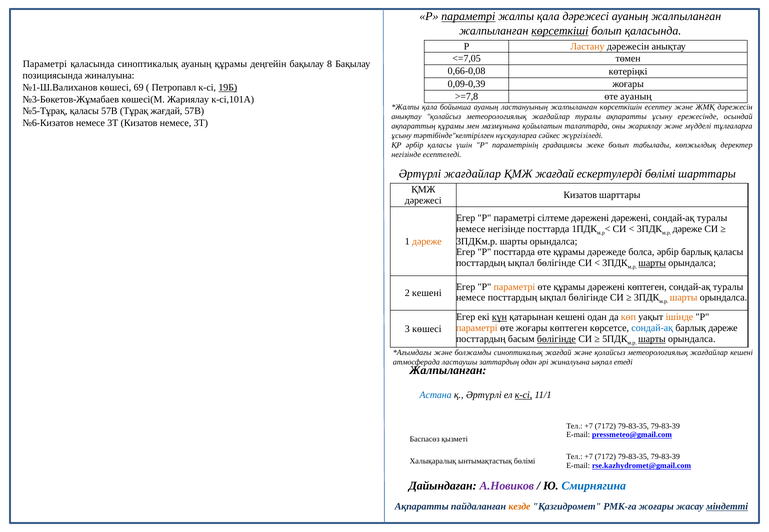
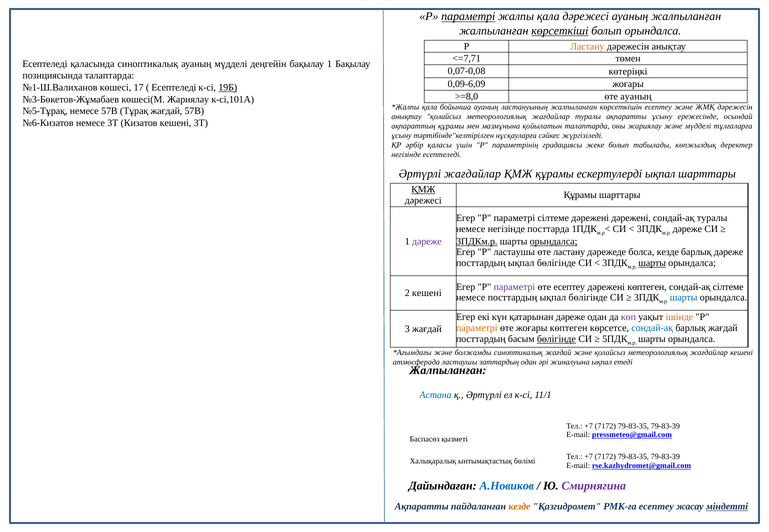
болып қаласында: қаласында -> орындалса (653, 31)
<=7,05: <=7,05 -> <=7,71 (467, 58)
Параметрі: Параметрі -> Есептеледі (45, 64)
ауаның құрамы: құрамы -> мүдделі (231, 64)
бақылау 8: 8 -> 1 (330, 64)
0,66-0,08: 0,66-0,08 -> 0,07-0,08 (467, 71)
позициясында жиналуына: жиналуына -> талаптарда (110, 76)
0,09-0,39: 0,09-0,39 -> 0,09-6,09 (467, 84)
69: 69 -> 17 (139, 88)
Петропавл: Петропавл -> Есептеледі (174, 88)
>=7,8: >=7,8 -> >=8,0 (467, 97)
№5-Тұрақ қаласы: қаласы -> немесе (84, 111)
Кизатов немесе: немесе -> кешені (176, 123)
ҚМЖ жағдай: жағдай -> құрамы (555, 174)
ескертулерді бөлімі: бөлімі -> ықпал (660, 174)
ҚМЖ underline: none -> present (423, 190)
Кизатов: Кизатов -> Құрамы (580, 195)
дәреже colour: orange -> purple (427, 241)
3ПДКм.р underline: none -> present (477, 241)
орындалса underline: none -> present (554, 241)
P посттарда: посттарда -> ластаушы (514, 252)
құрамы: құрамы -> ластану (569, 252)
болса әрбір: әрбір -> кезде (668, 252)
барлық қаласы: қаласы -> дәреже (729, 252)
параметрі colour: orange -> purple (514, 287)
құрамы: құрамы -> есептеу (569, 287)
туралы: туралы -> сілтеме (728, 287)
шарты colour: orange -> blue (684, 298)
күн underline: present -> none (499, 317)
қатарынан кешені: кешені -> дәреже (571, 317)
көп colour: orange -> purple (628, 317)
барлық дәреже: дәреже -> жағдай (723, 328)
3 көшесі: көшесі -> жағдай (427, 329)
шарты underline: present -> none (652, 339)
к-сі underline: present -> none (524, 395)
А.Новиков colour: purple -> blue (507, 486)
Смирнягина colour: blue -> purple (594, 486)
РМК-ға жоғары: жоғары -> есептеу (656, 507)
